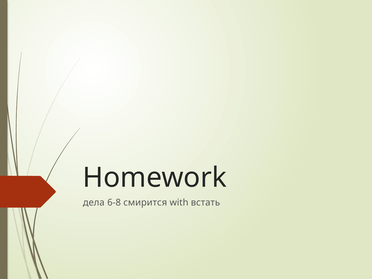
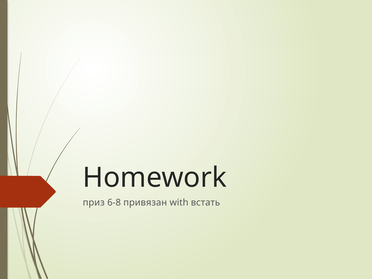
дела: дела -> приз (94, 202)
смирится: смирится -> привязан (145, 202)
